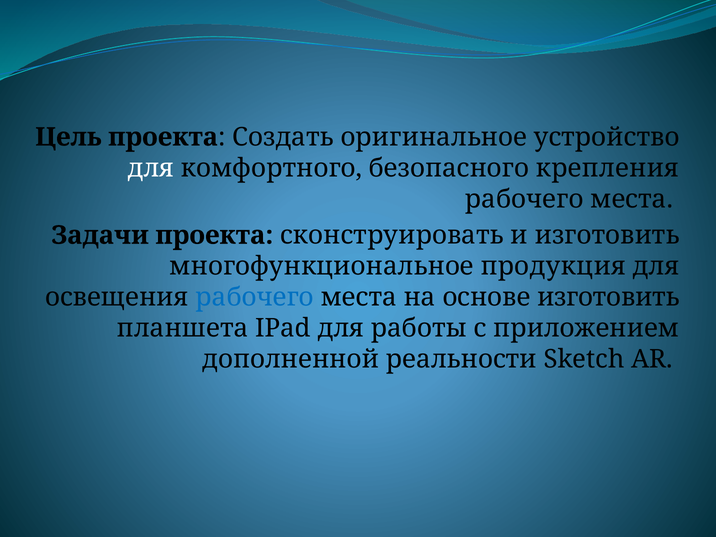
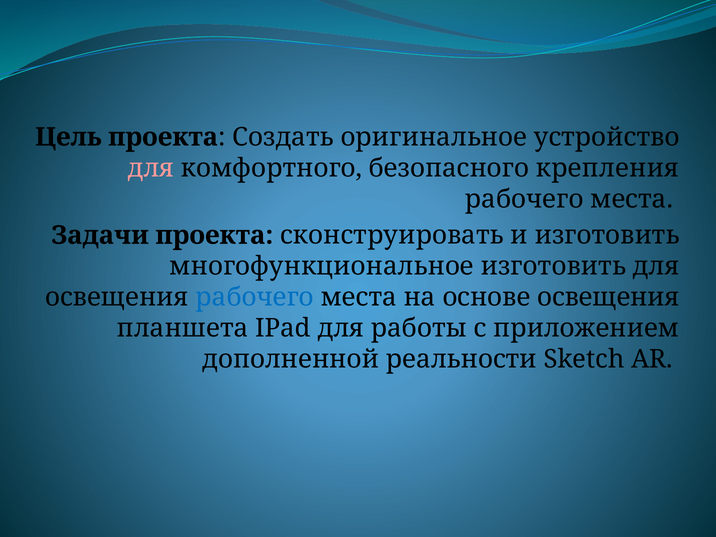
для colour: white -> pink (151, 168)
многофункциональное продукция: продукция -> изготовить (553, 266)
основе изготовить: изготовить -> освещения (608, 297)
